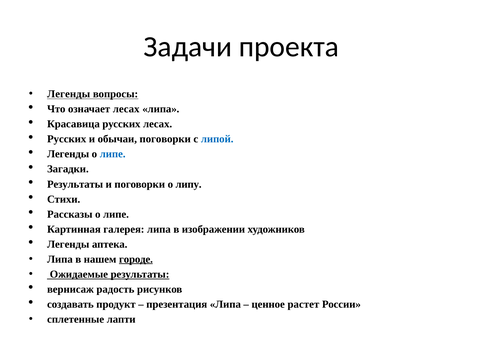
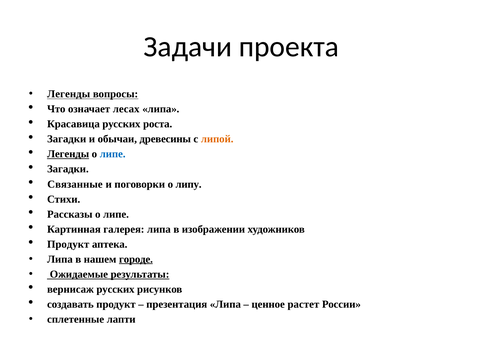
русских лесах: лесах -> роста (158, 124)
Русских: Русских -> Загадки (67, 139)
обычаи поговорки: поговорки -> древесины (165, 139)
липой colour: blue -> orange (217, 139)
Легенды underline: none -> present (68, 154)
Результаты: Результаты -> Связанные (75, 184)
Легенды: Легенды -> Продукт (68, 244)
вернисаж радость: радость -> русских (115, 289)
